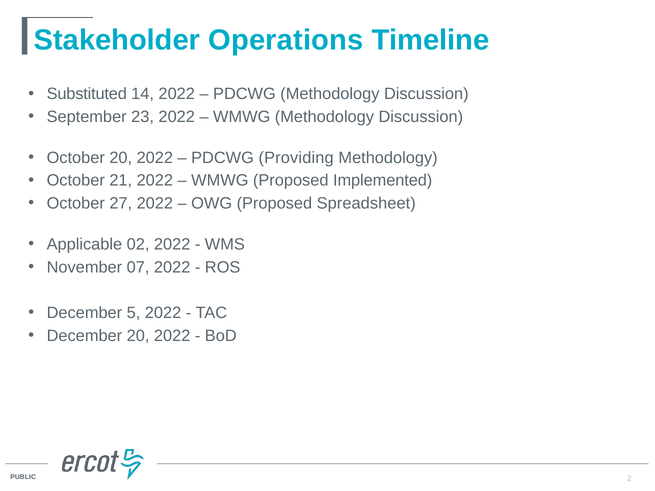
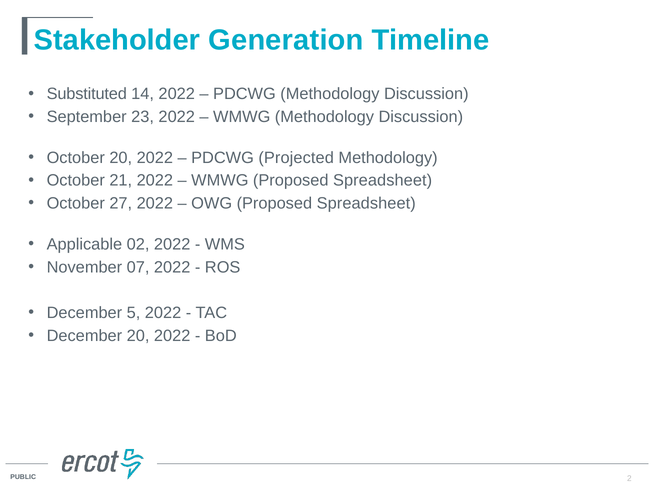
Operations: Operations -> Generation (286, 40)
Providing: Providing -> Projected (296, 158)
WMWG Proposed Implemented: Implemented -> Spreadsheet (383, 181)
